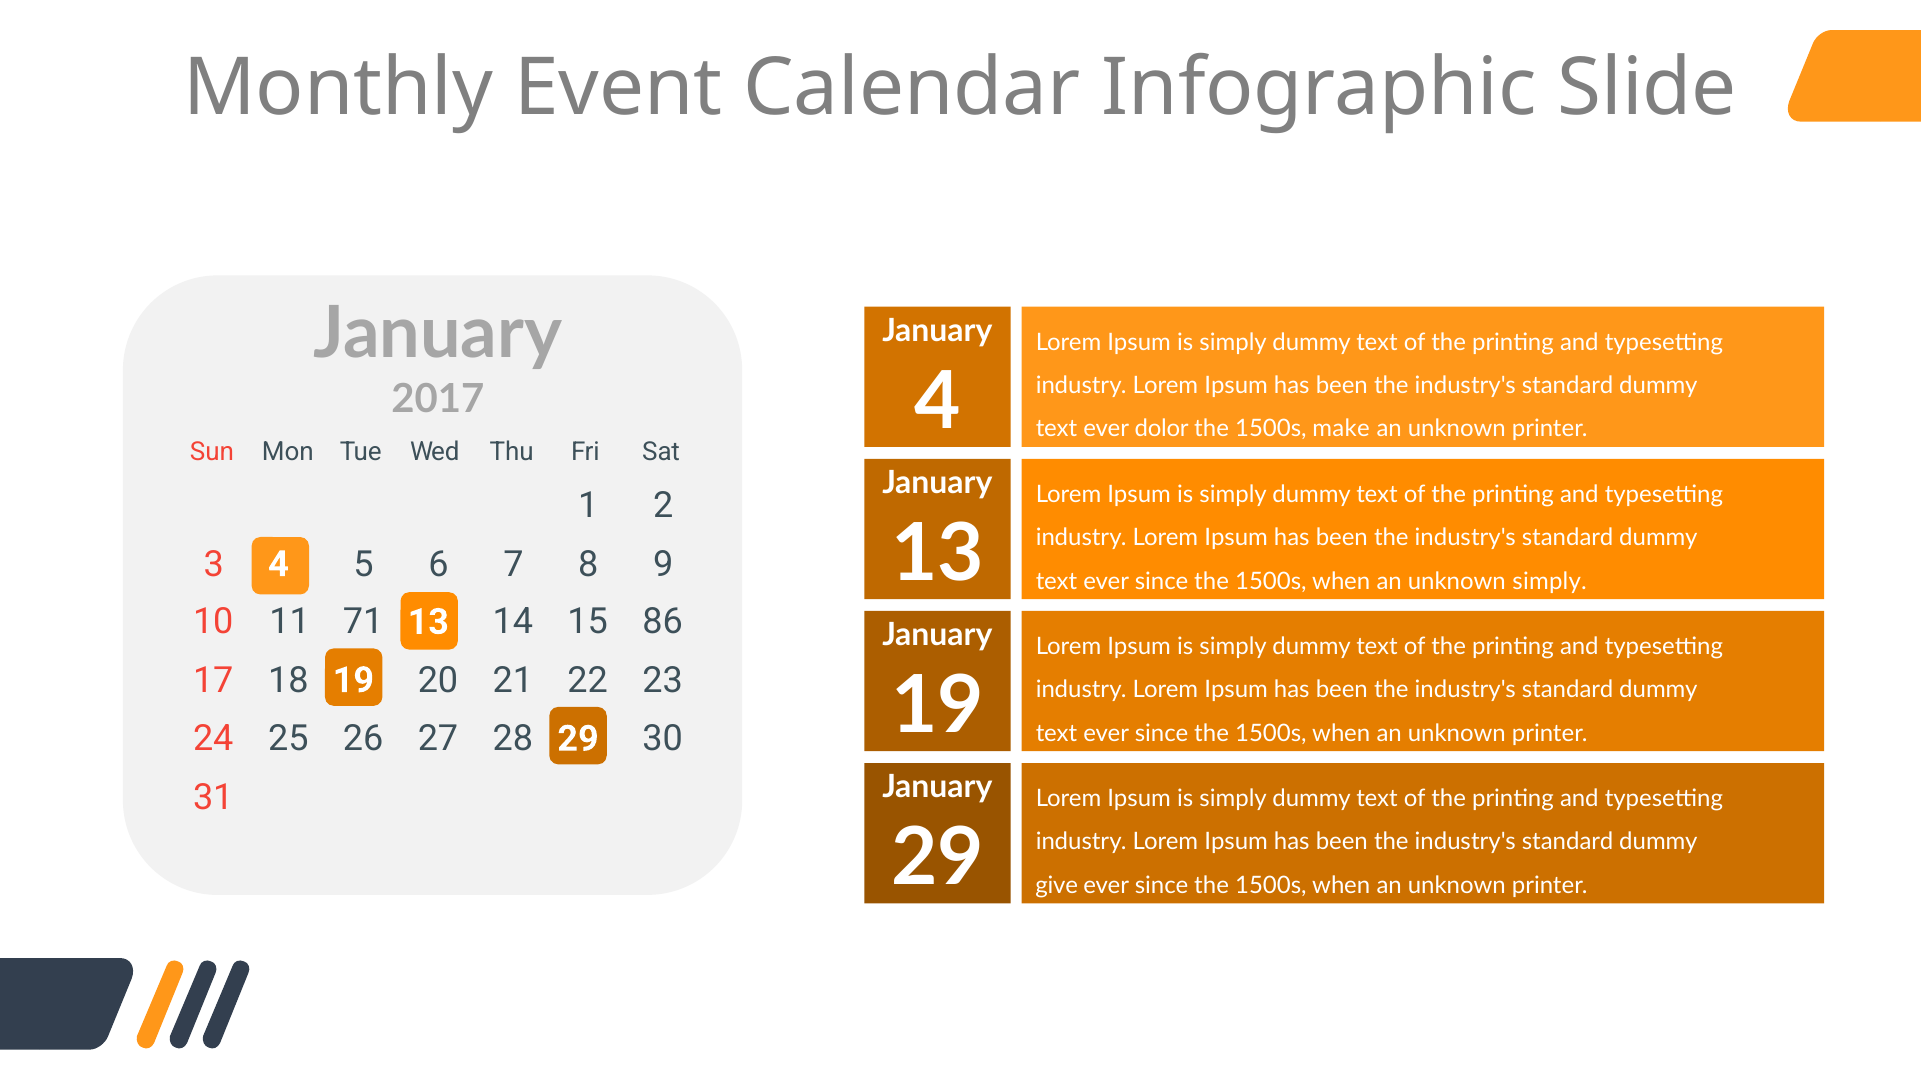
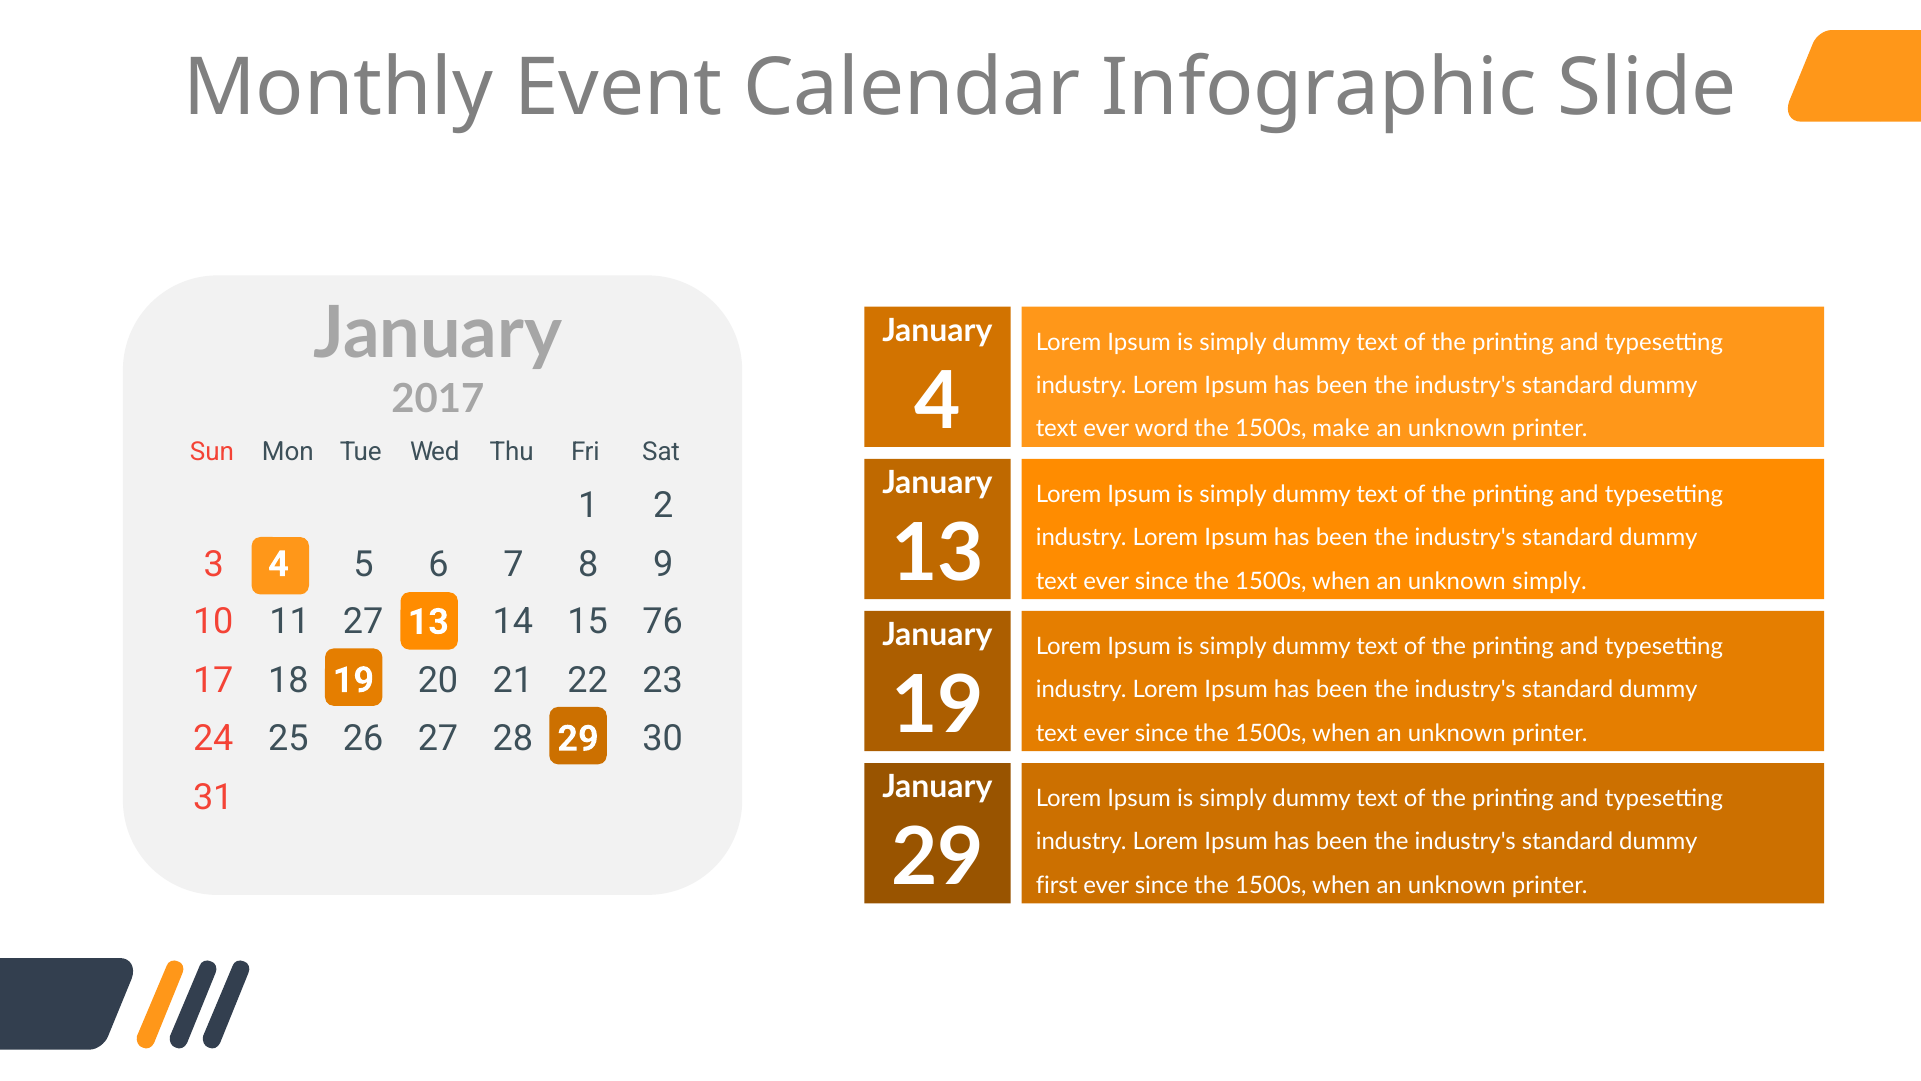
dolor: dolor -> word (1162, 429)
11 71: 71 -> 27 (363, 622)
86: 86 -> 76 (663, 622)
give: give -> first (1057, 885)
